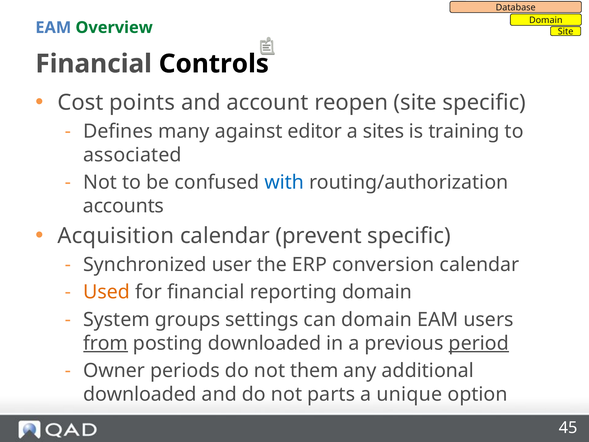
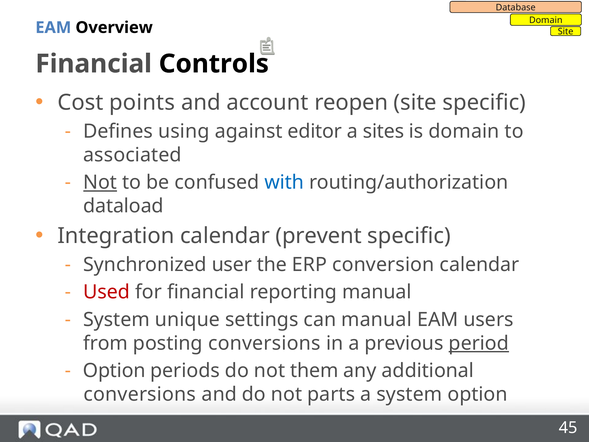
Overview colour: green -> black (114, 28)
many: many -> using (184, 131)
is training: training -> domain (464, 131)
Not underline: none -> present (100, 182)
accounts: accounts -> dataload (123, 206)
Acquisition: Acquisition -> Integration (116, 236)
Used colour: orange -> red (107, 292)
reporting domain: domain -> manual (377, 292)
groups: groups -> unique (187, 319)
can domain: domain -> manual (377, 319)
from underline: present -> none (106, 343)
posting downloaded: downloaded -> conversions (264, 343)
Owner: Owner -> Option (114, 371)
downloaded: downloaded -> conversions (140, 394)
a unique: unique -> system (409, 394)
